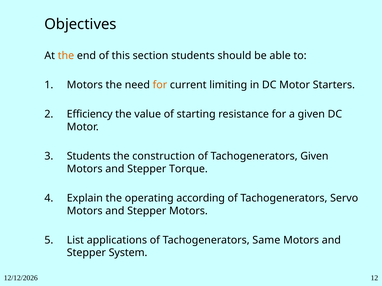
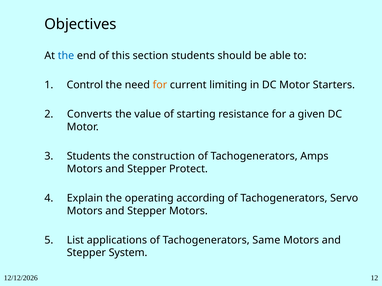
the colour: orange -> blue (66, 56)
1 Motors: Motors -> Control (85, 85)
Efficiency: Efficiency -> Converts (90, 114)
Tachogenerators Given: Given -> Amps (314, 156)
Torque: Torque -> Protect (188, 169)
